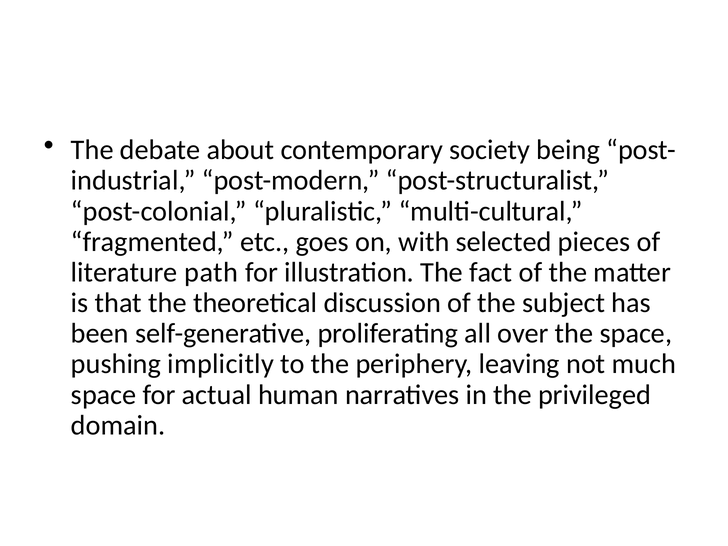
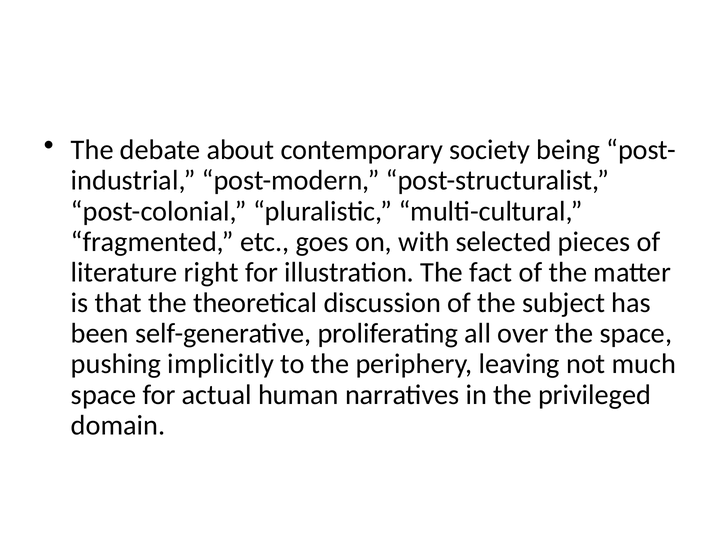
path: path -> right (211, 272)
